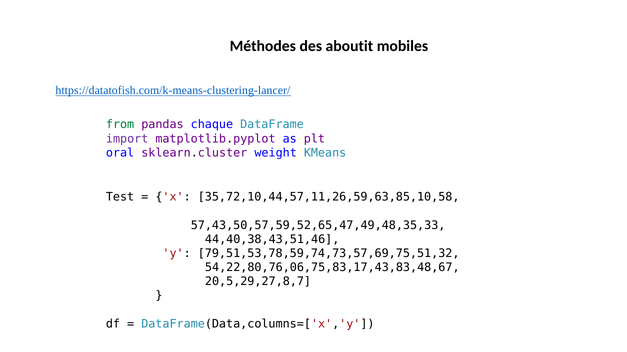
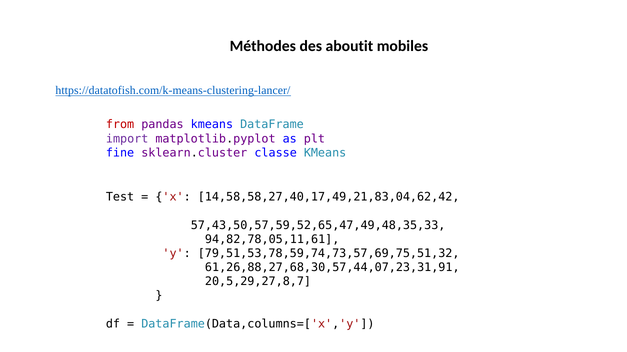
from colour: green -> red (120, 125)
pandas chaque: chaque -> kmeans (212, 125)
oral: oral -> fine (120, 153)
weight: weight -> classe (276, 153)
35,72,10,44,57,11,26,59,63,85,10,58: 35,72,10,44,57,11,26,59,63,85,10,58 -> 14,58,58,27,40,17,49,21,83,04,62,42 (329, 197)
44,40,38,43,51,46: 44,40,38,43,51,46 -> 94,82,78,05,11,61 (272, 240)
54,22,80,76,06,75,83,17,43,83,48,67: 54,22,80,76,06,75,83,17,43,83,48,67 -> 61,26,88,27,68,30,57,44,07,23,31,91 (332, 268)
